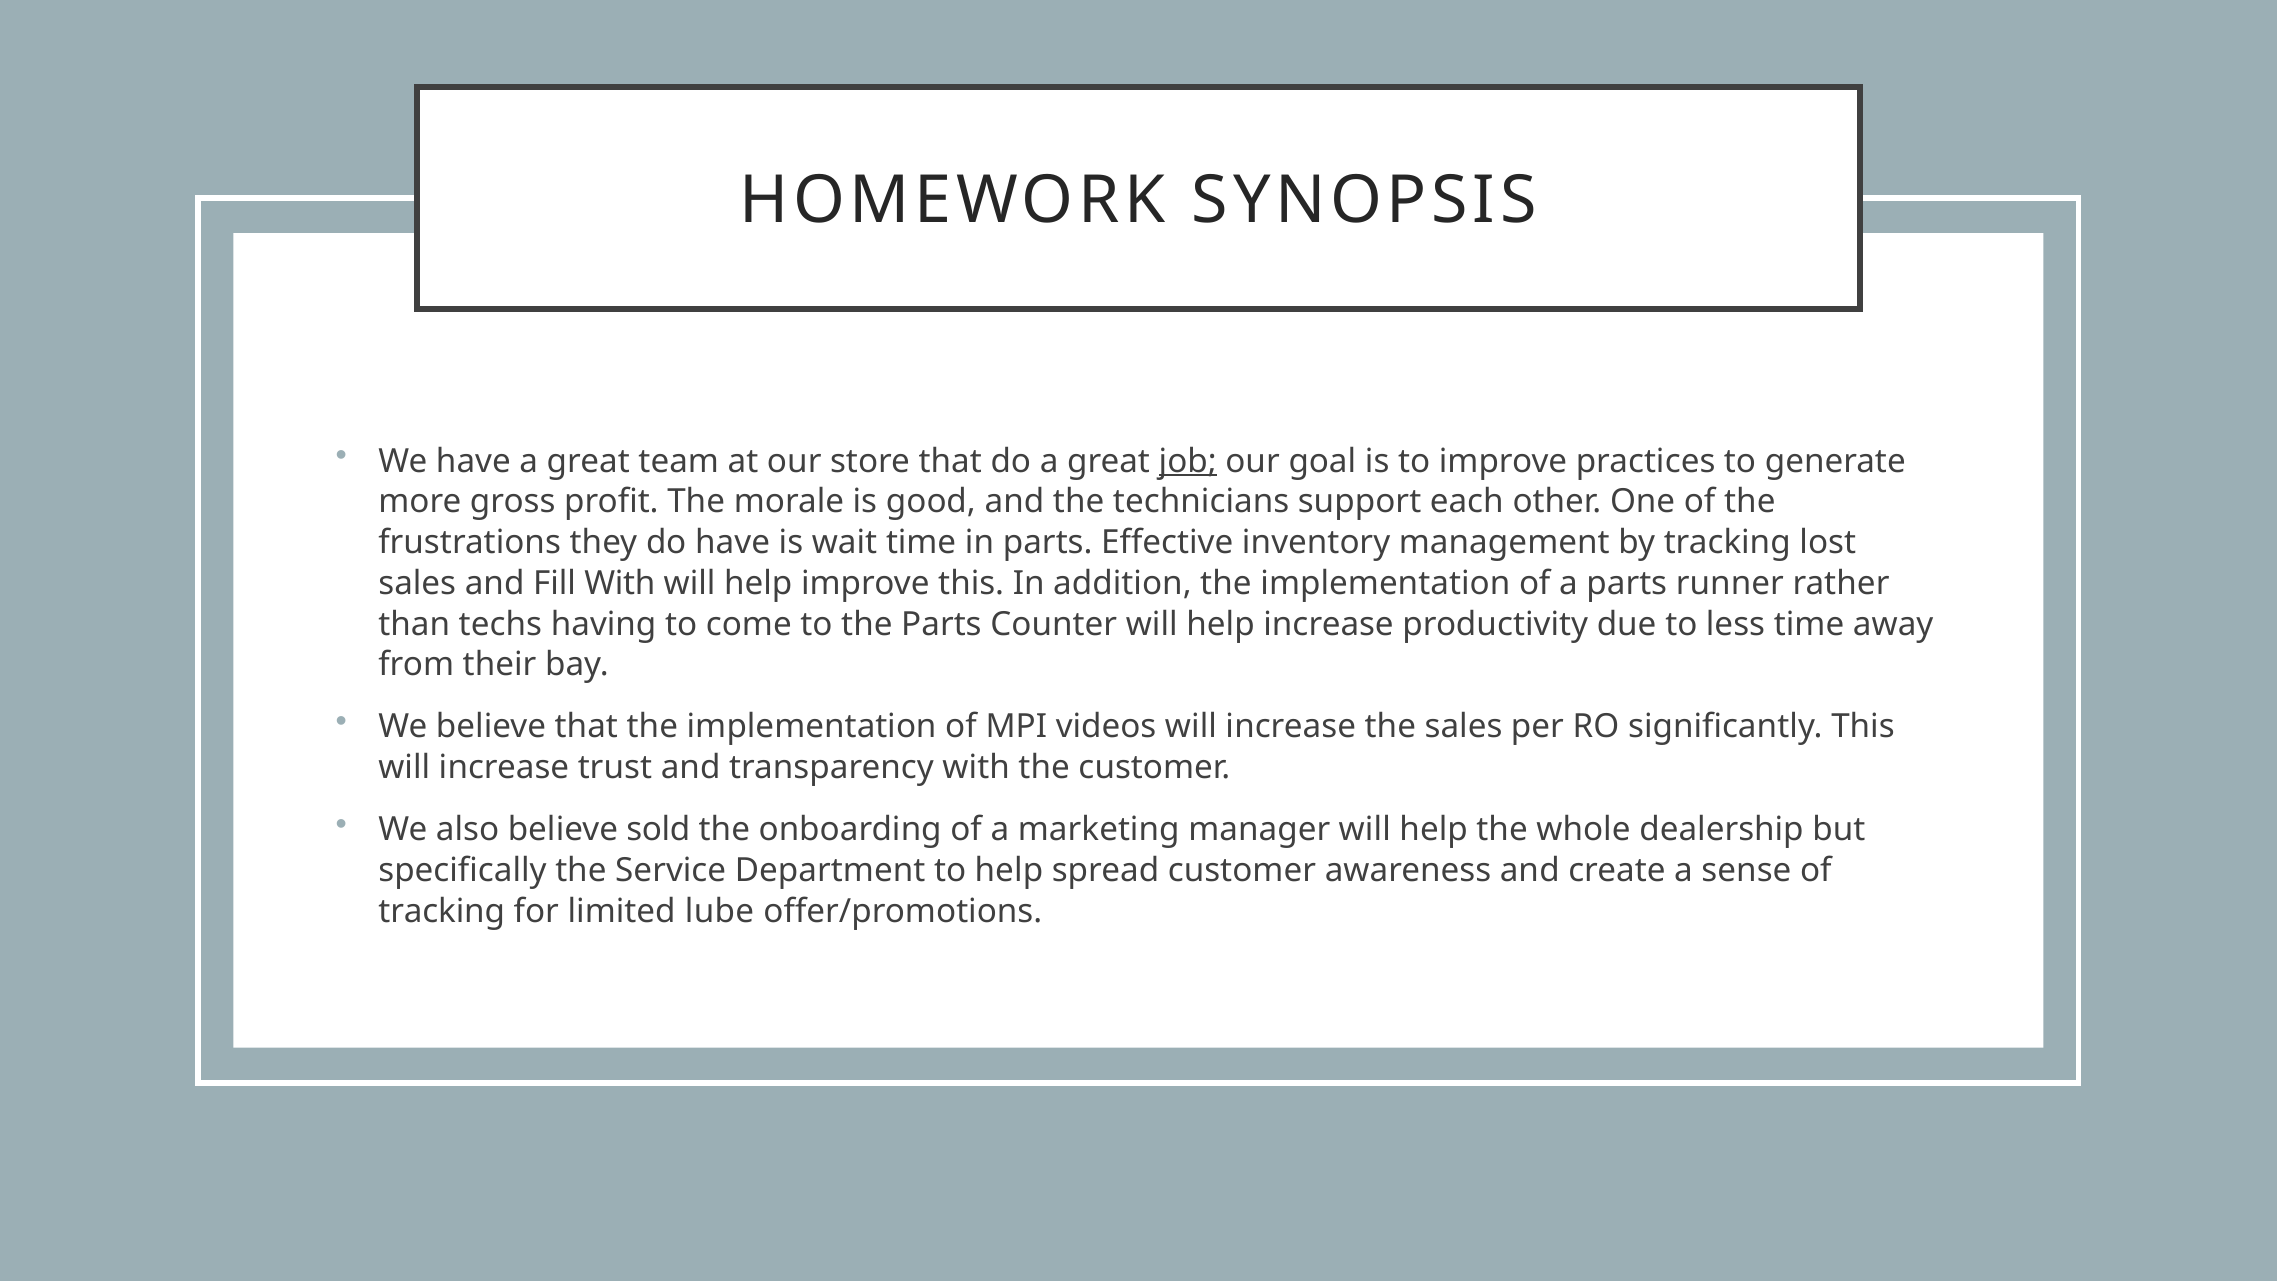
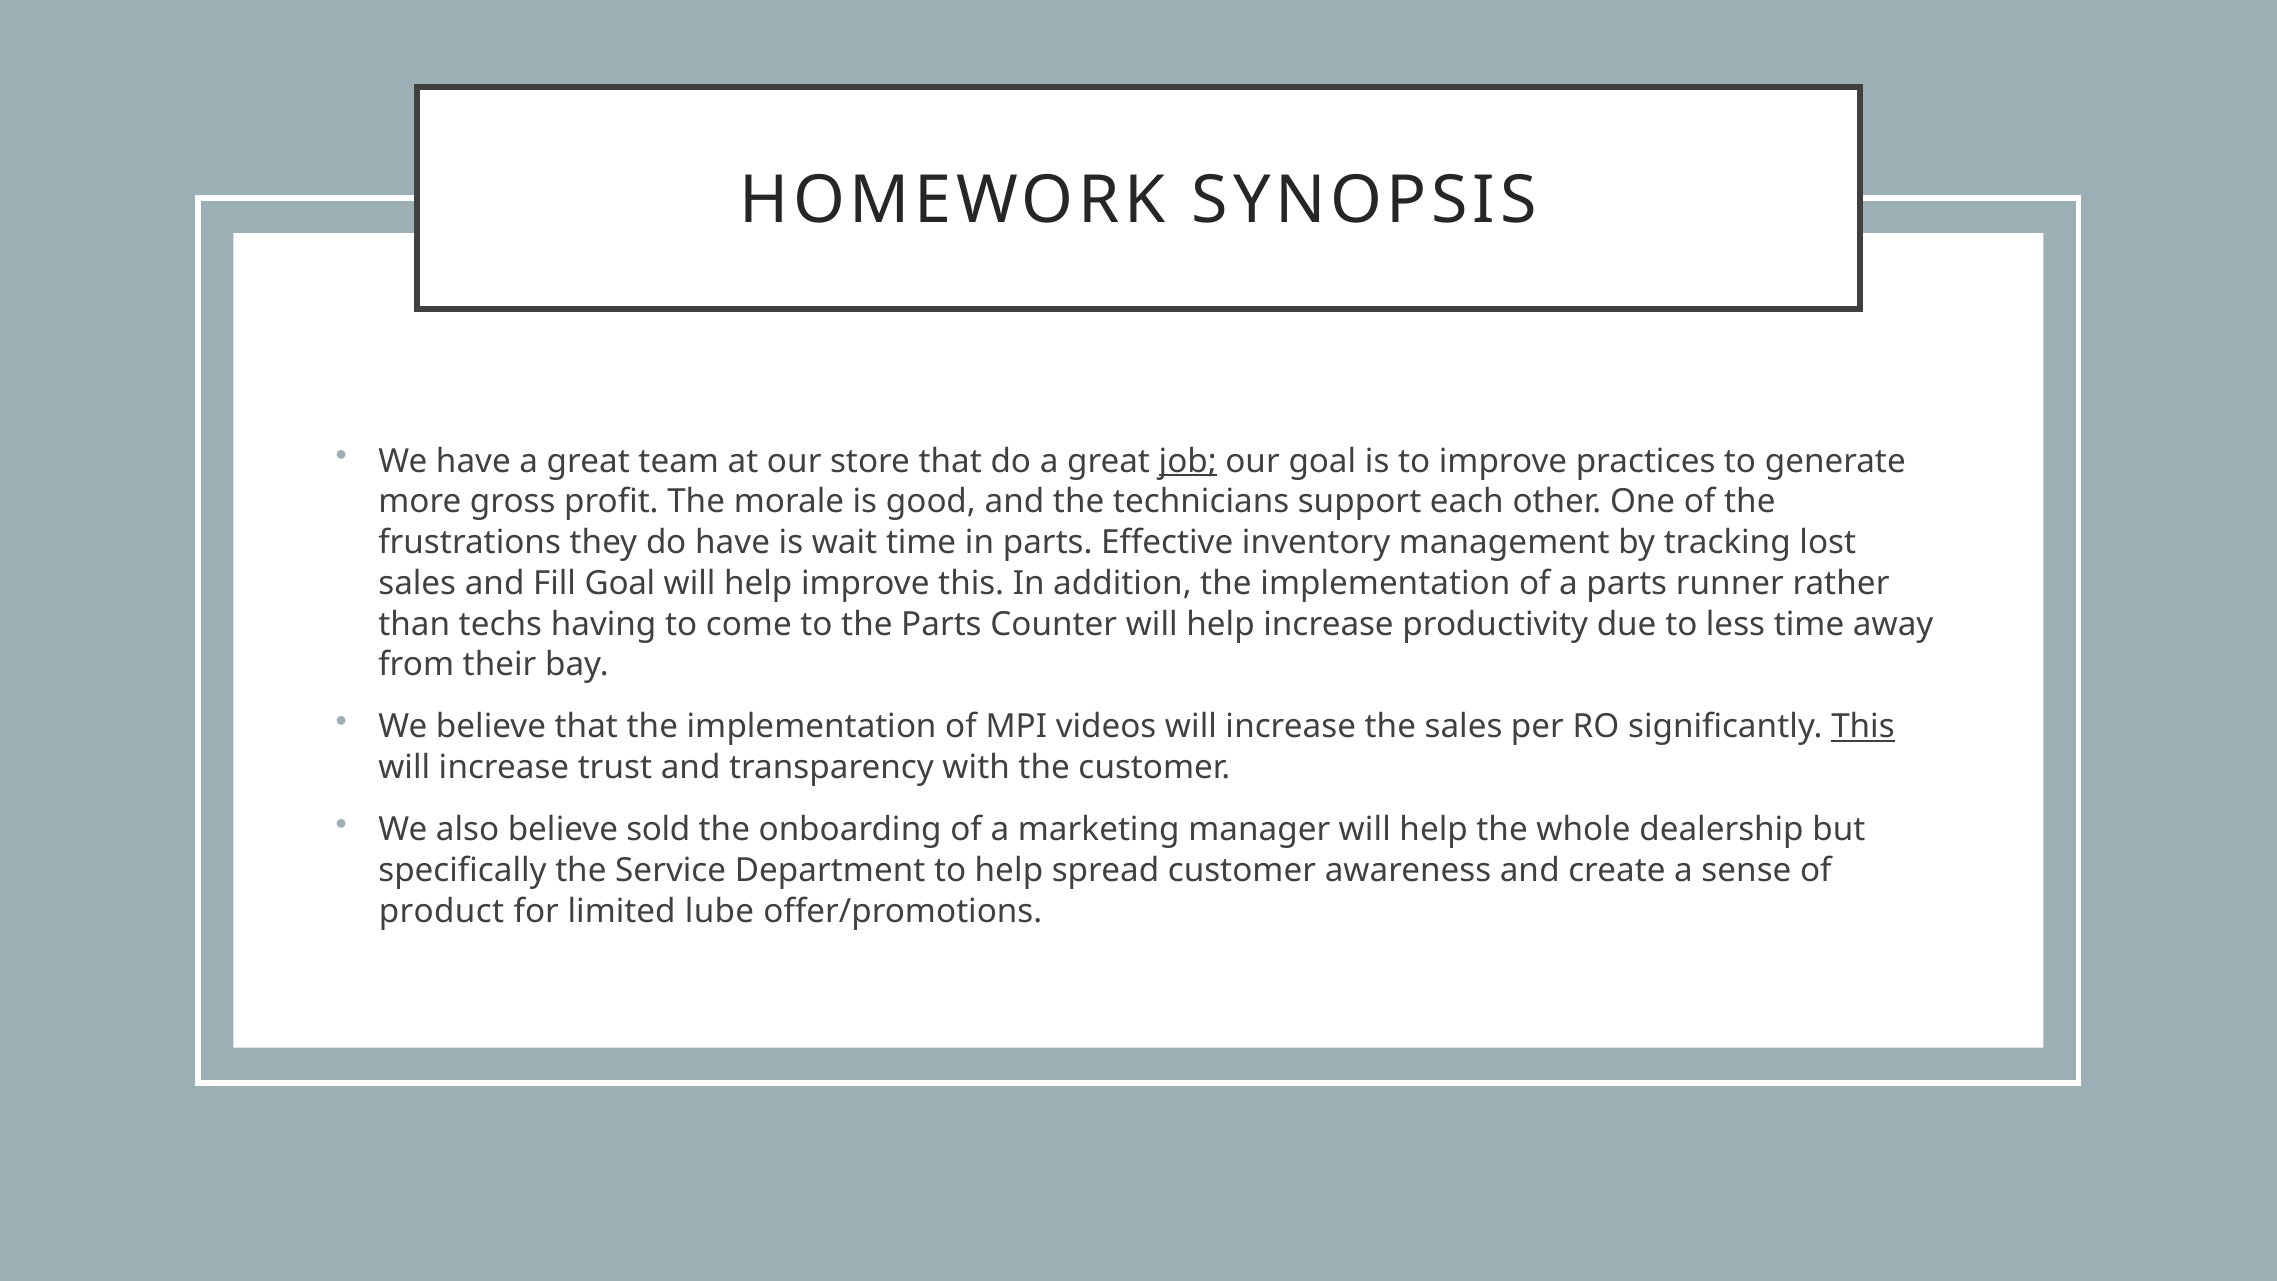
Fill With: With -> Goal (620, 583)
This underline: none -> present (1863, 727)
tracking: tracking -> product (441, 911)
